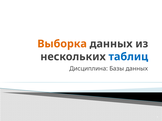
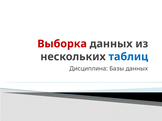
Выборка colour: orange -> red (62, 44)
